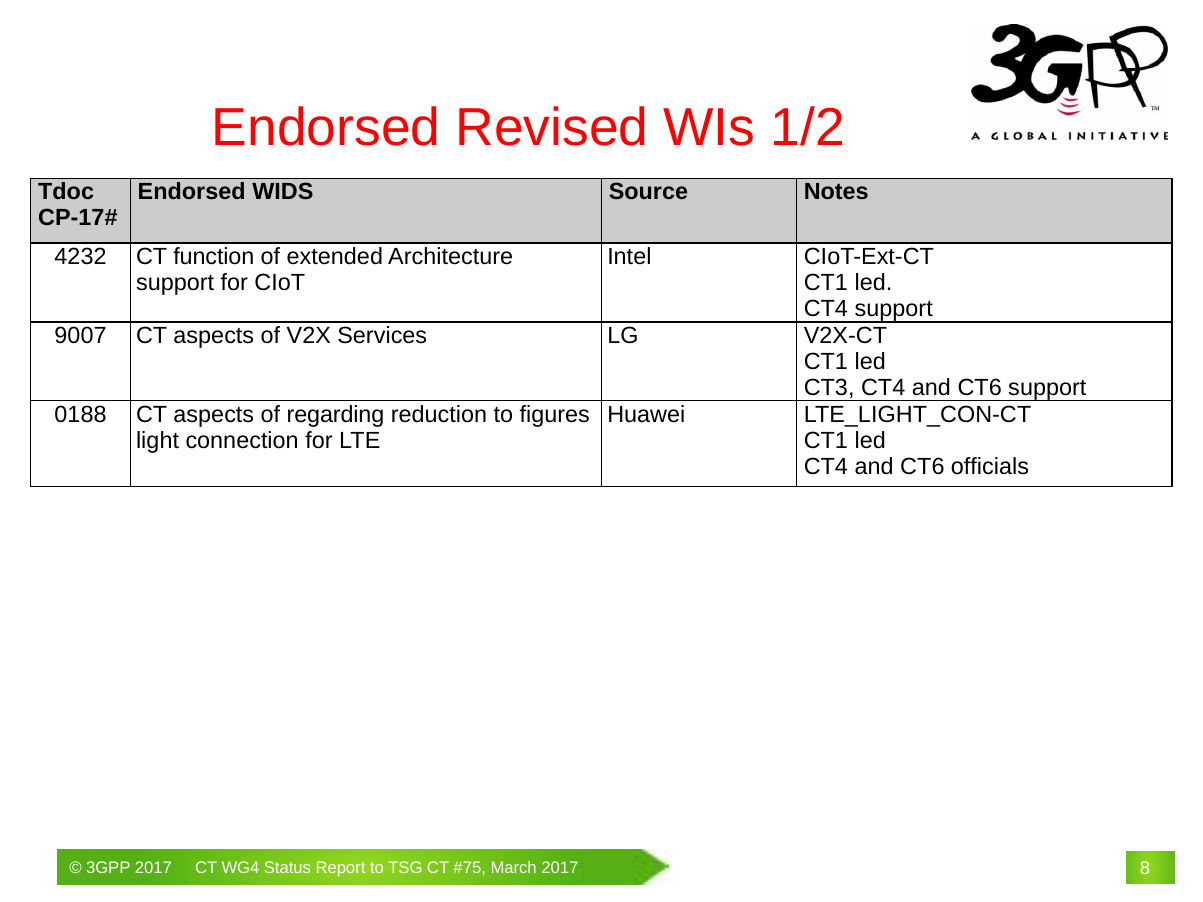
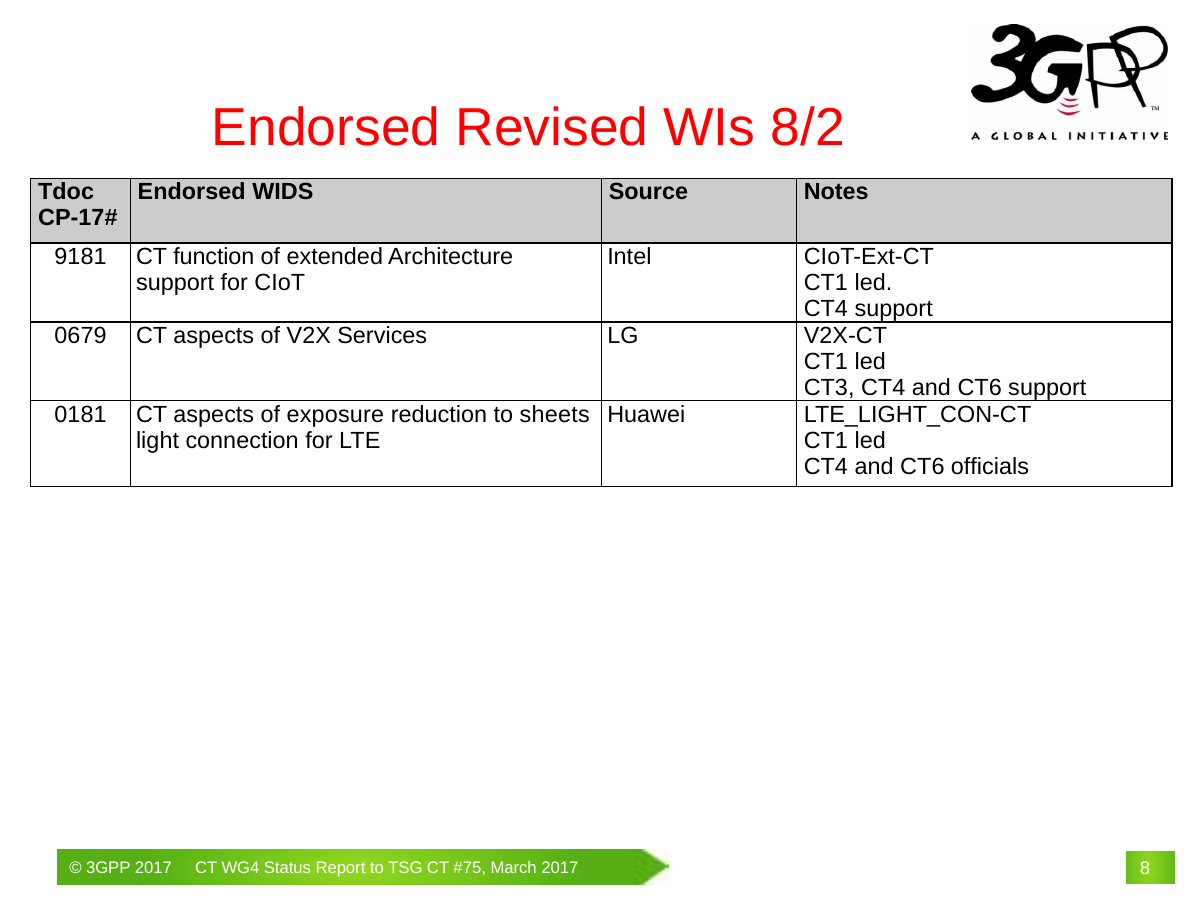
1/2: 1/2 -> 8/2 (808, 128)
4232: 4232 -> 9181 (81, 257)
9007: 9007 -> 0679 (81, 336)
0188: 0188 -> 0181 (81, 414)
regarding: regarding -> exposure (335, 414)
figures: figures -> sheets (555, 414)
